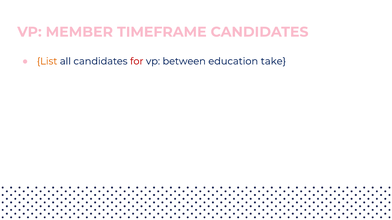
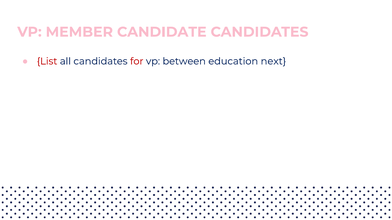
TIMEFRAME: TIMEFRAME -> CANDIDATE (162, 32)
List colour: orange -> red (47, 61)
take: take -> next (273, 61)
